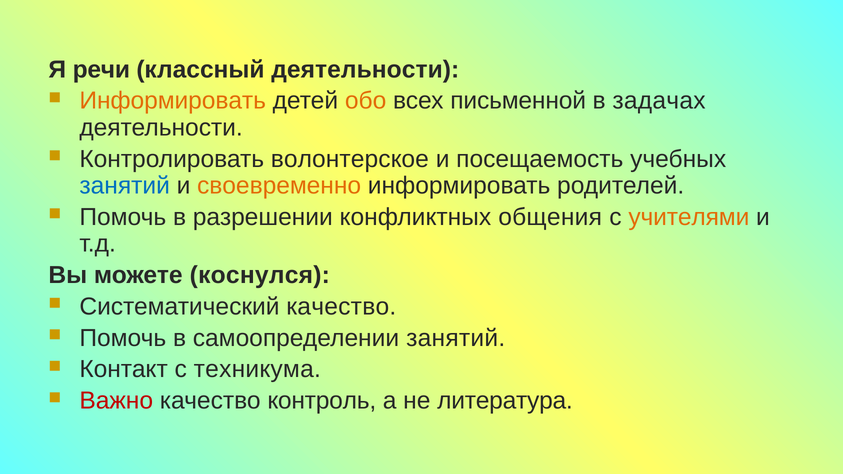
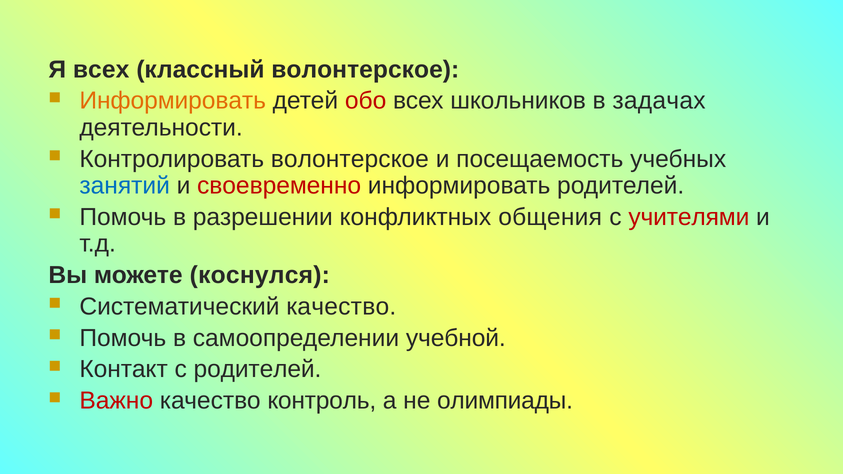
Я речи: речи -> всех (101, 69)
классный деятельности: деятельности -> волонтерское (365, 69)
обо colour: orange -> red (366, 101)
письменной: письменной -> школьников (518, 101)
своевременно colour: orange -> red (279, 186)
учителями colour: orange -> red (689, 217)
самоопределении занятий: занятий -> учебной (456, 338)
с техникума: техникума -> родителей (257, 370)
литература: литература -> олимпиады (505, 401)
